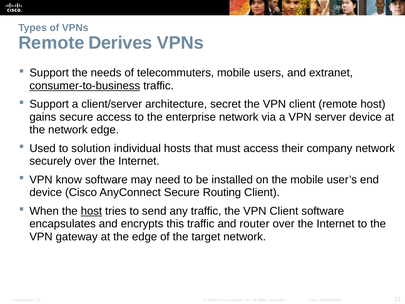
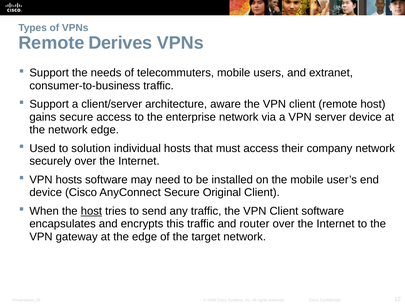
consumer-to-business underline: present -> none (85, 86)
secret: secret -> aware (226, 104)
VPN know: know -> hosts (69, 180)
Routing: Routing -> Original (222, 192)
